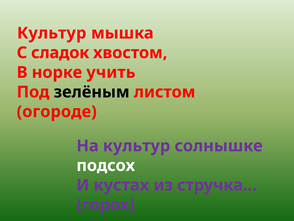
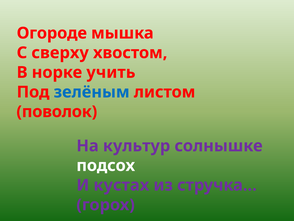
Культур: Культур -> Огороде (52, 33)
сладок: сладок -> сверху (60, 53)
зелёным colour: black -> blue (92, 92)
огороде: огороде -> поволок (57, 111)
